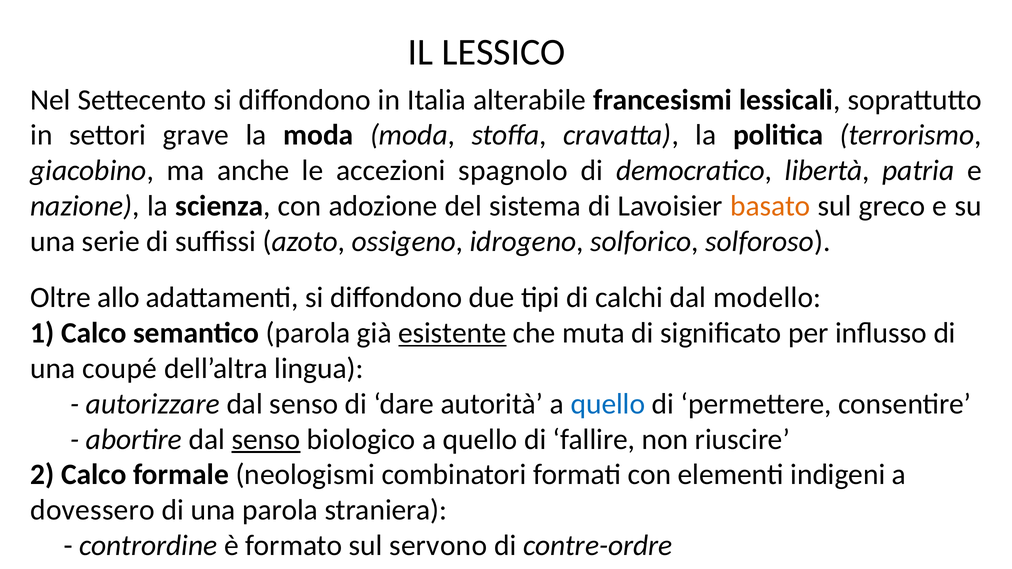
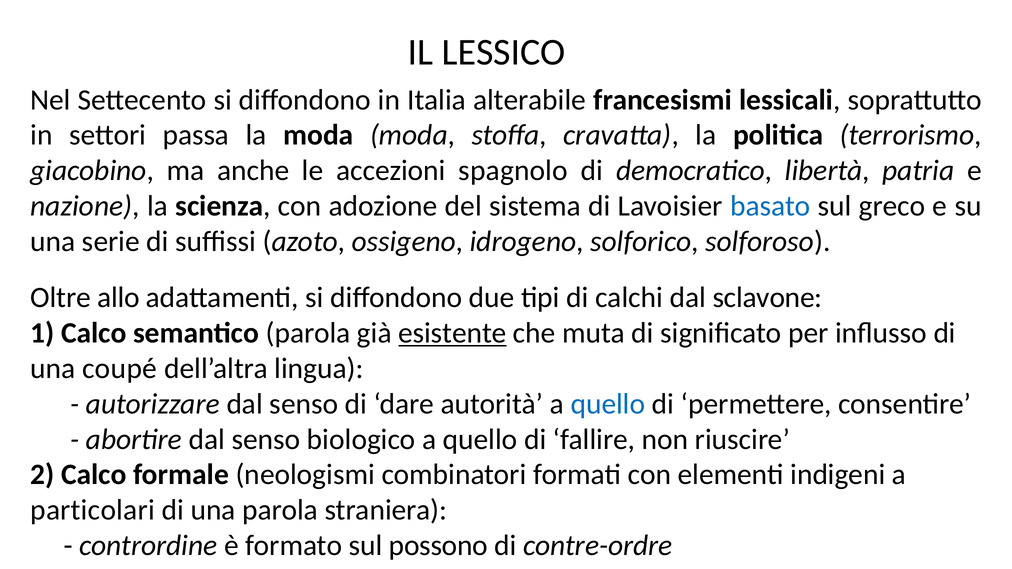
grave: grave -> passa (196, 135)
basato colour: orange -> blue (770, 206)
modello: modello -> sclavone (767, 298)
senso underline: present -> none (266, 439)
dovessero: dovessero -> particolari (93, 510)
servono: servono -> possono (438, 546)
